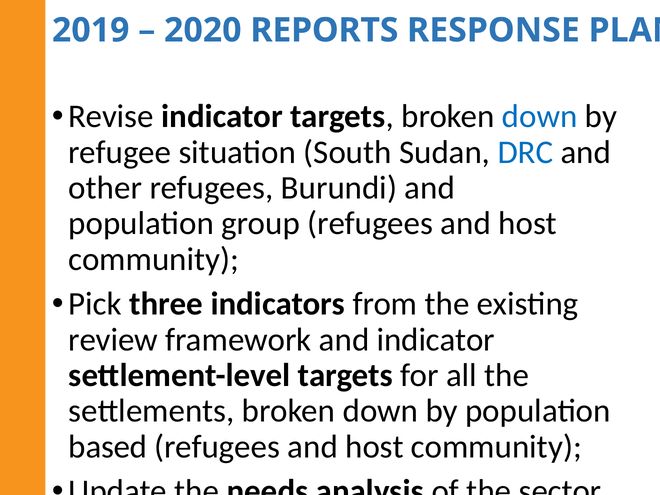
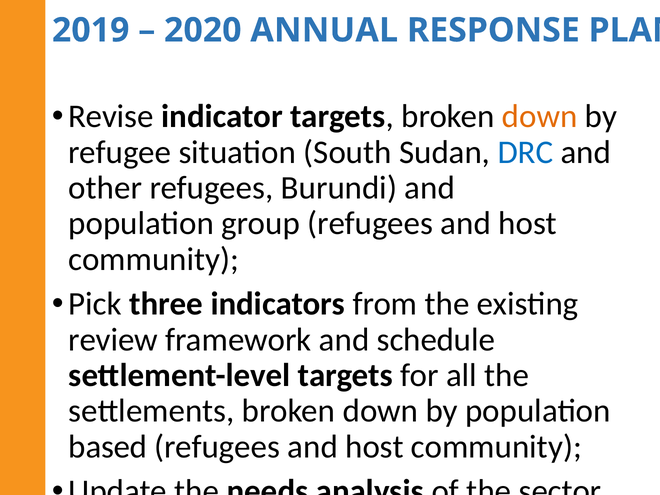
REPORTS: REPORTS -> ANNUAL (324, 30)
down colour: blue -> orange (540, 117)
and indicator: indicator -> schedule (436, 340)
